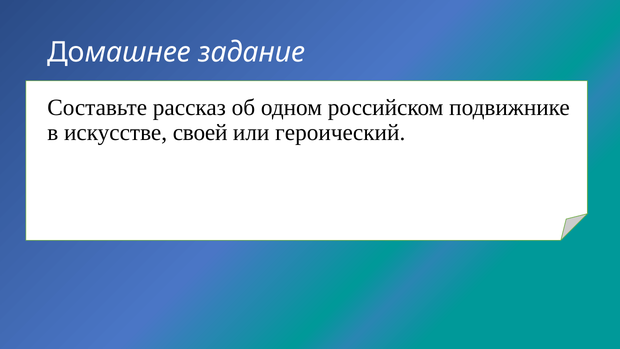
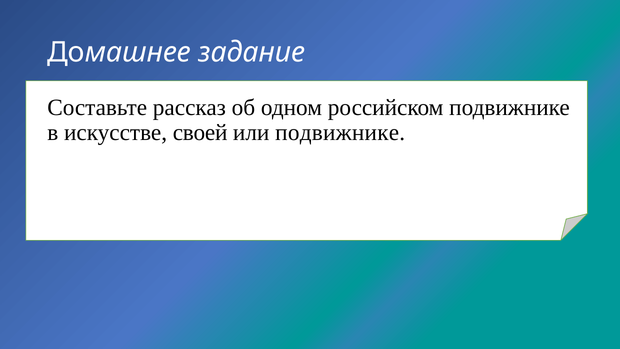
или героический: героический -> подвижнике (340, 133)
